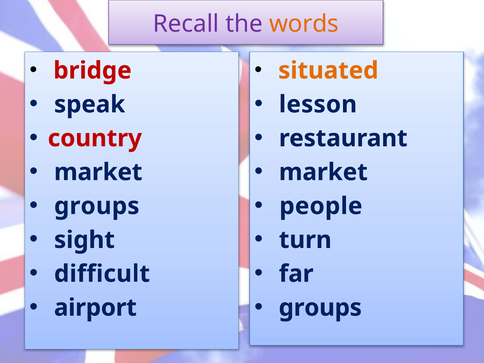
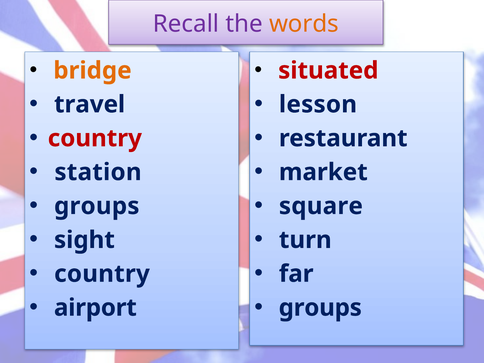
bridge colour: red -> orange (92, 71)
situated colour: orange -> red (328, 71)
speak: speak -> travel (90, 104)
market: market -> station (98, 172)
people: people -> square (321, 206)
difficult: difficult -> country (102, 274)
